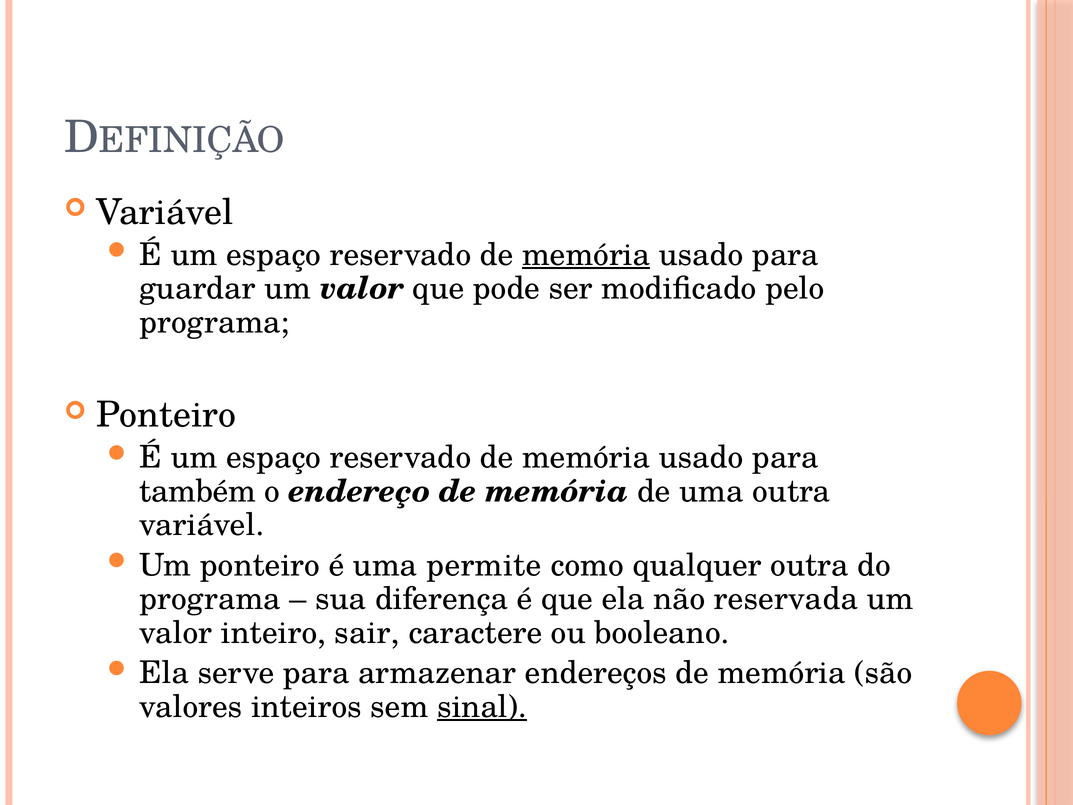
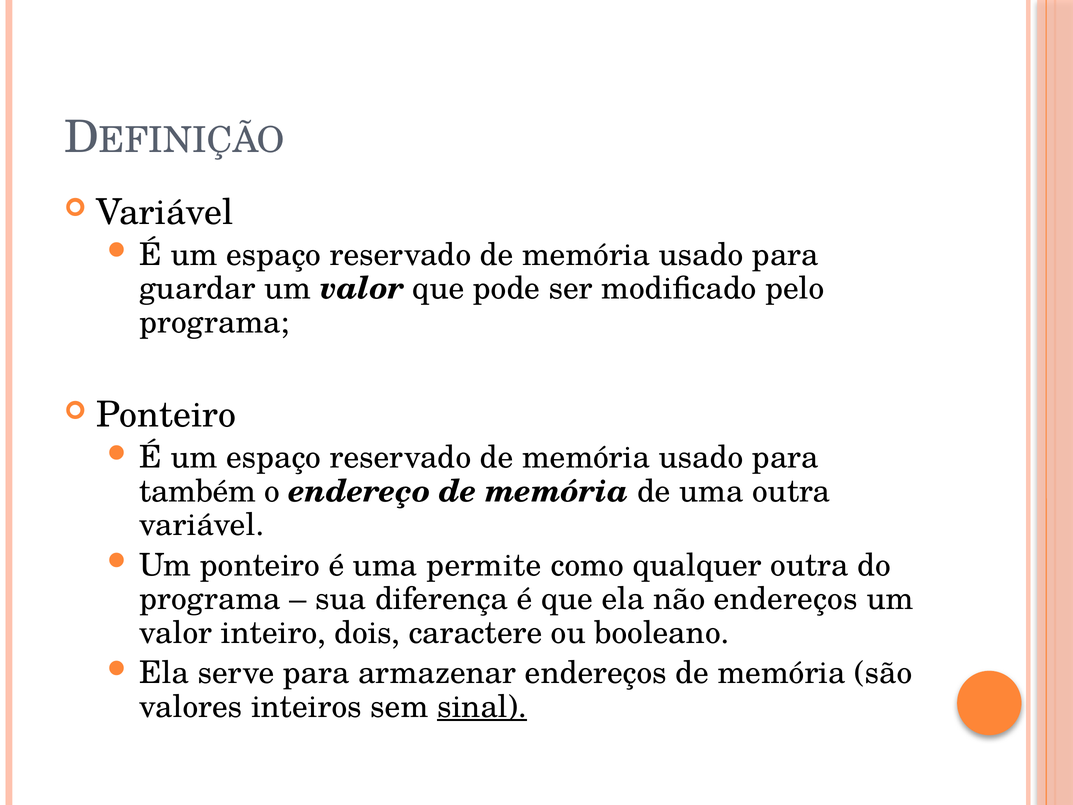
memória underline: present -> none (586, 255)
não reservada: reservada -> endereços (786, 599)
sair: sair -> dois (367, 633)
